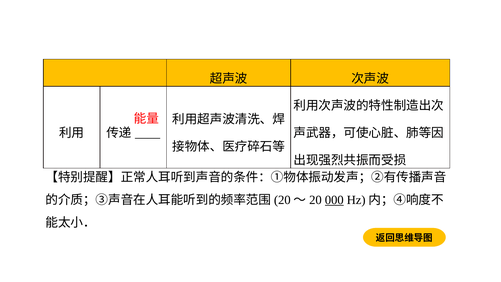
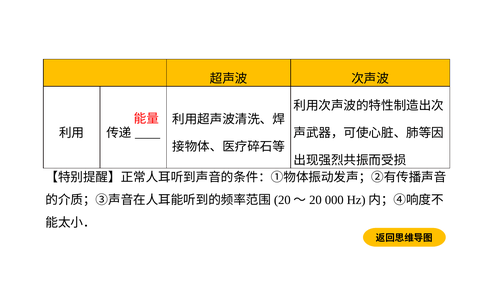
000 underline: present -> none (334, 200)
